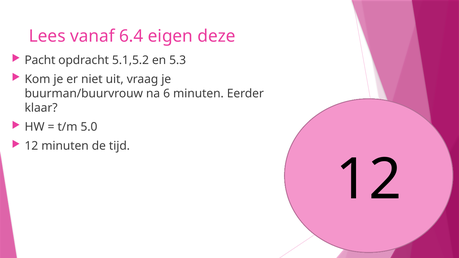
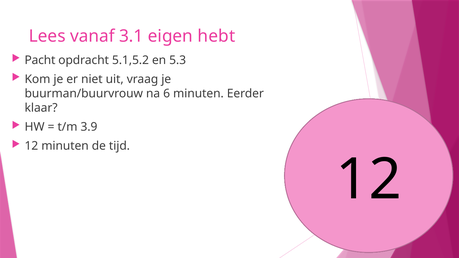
6.4: 6.4 -> 3.1 (131, 36)
deze: deze -> hebt (216, 36)
5.0: 5.0 -> 3.9 (89, 127)
